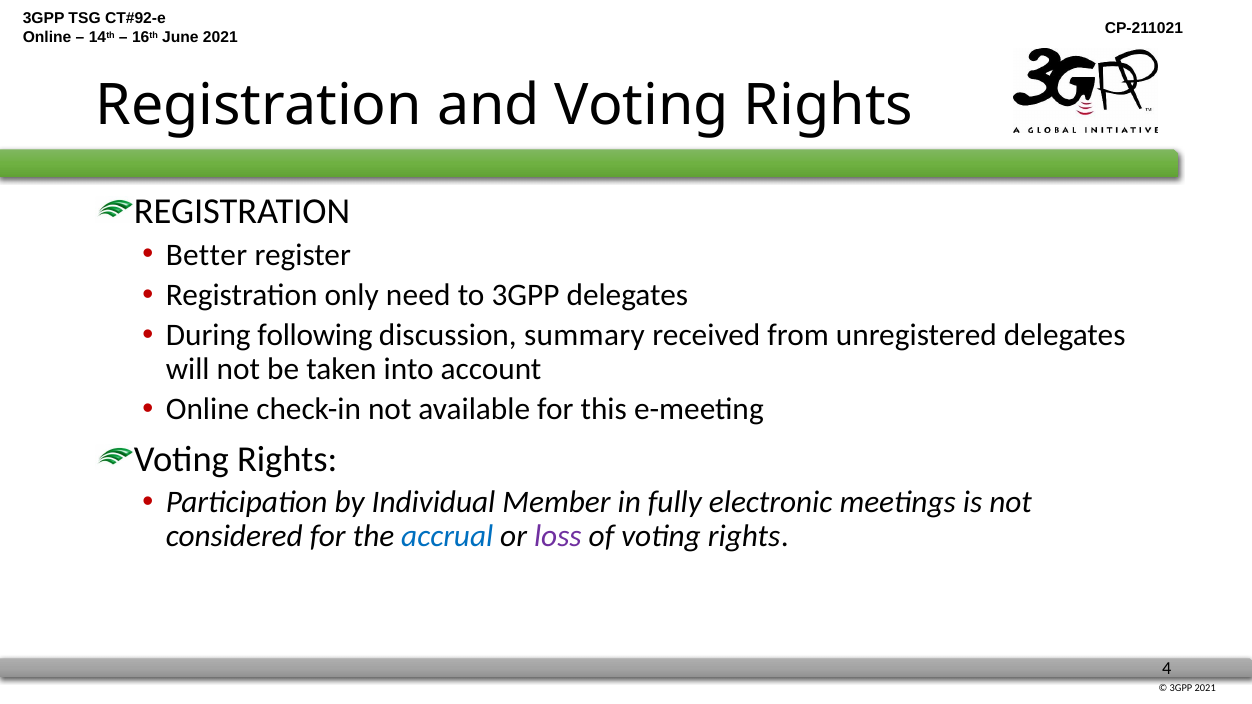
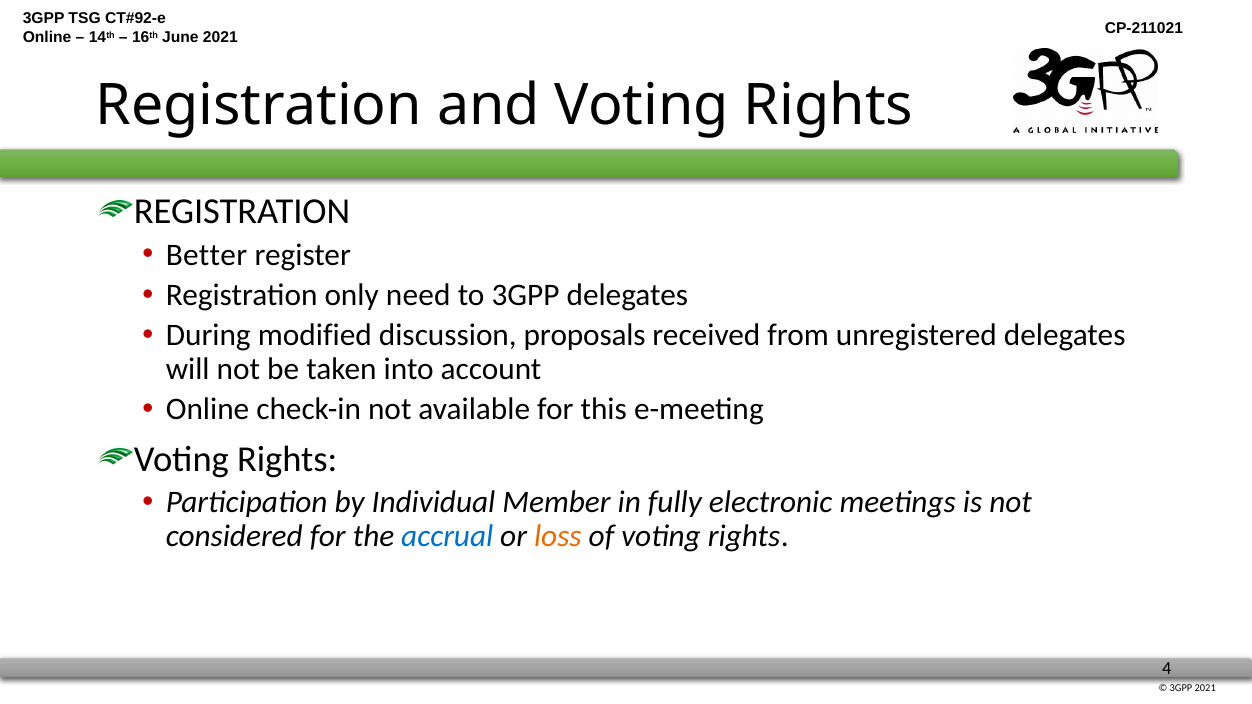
following: following -> modified (315, 335)
summary: summary -> proposals (585, 335)
loss colour: purple -> orange (558, 536)
